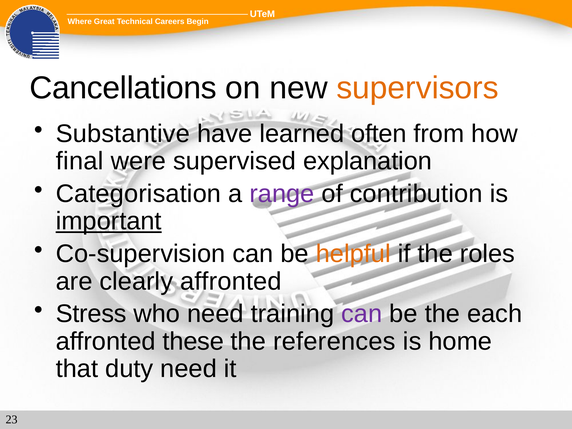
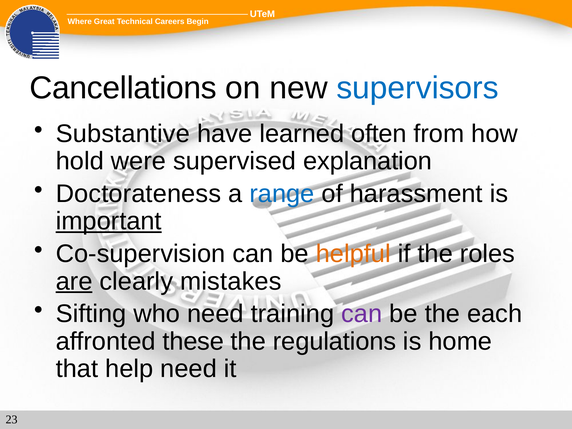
supervisors colour: orange -> blue (418, 88)
final: final -> hold (80, 161)
Categorisation: Categorisation -> Doctorateness (138, 194)
range colour: purple -> blue (282, 194)
contribution: contribution -> harassment (416, 194)
are underline: none -> present (74, 281)
clearly affronted: affronted -> mistakes (231, 281)
Stress: Stress -> Sifting (91, 314)
references: references -> regulations (335, 341)
duty: duty -> help (129, 369)
